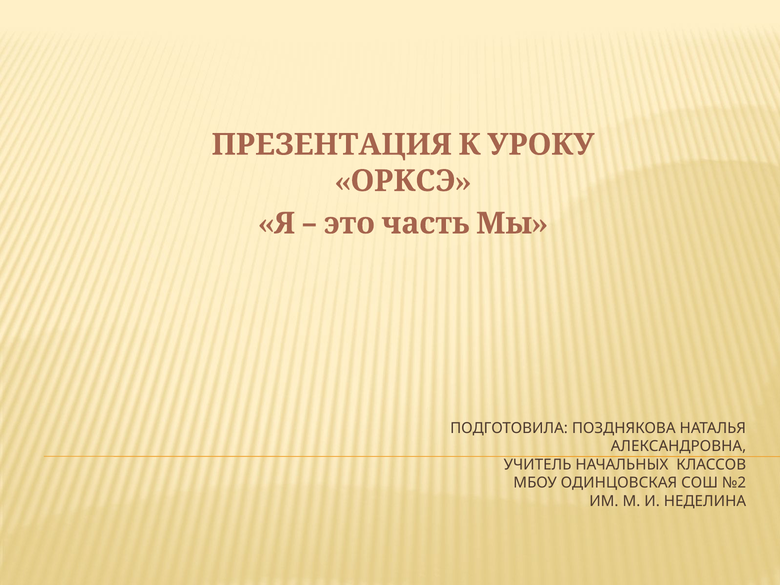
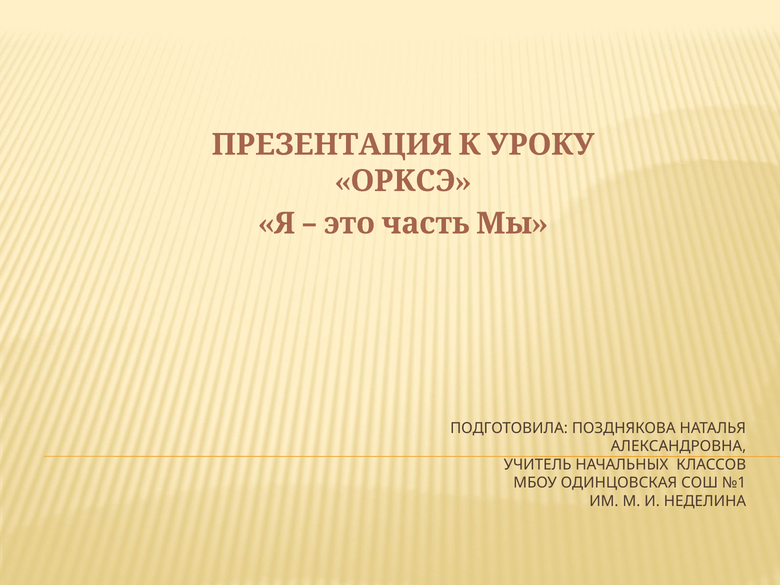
№2: №2 -> №1 (734, 483)
